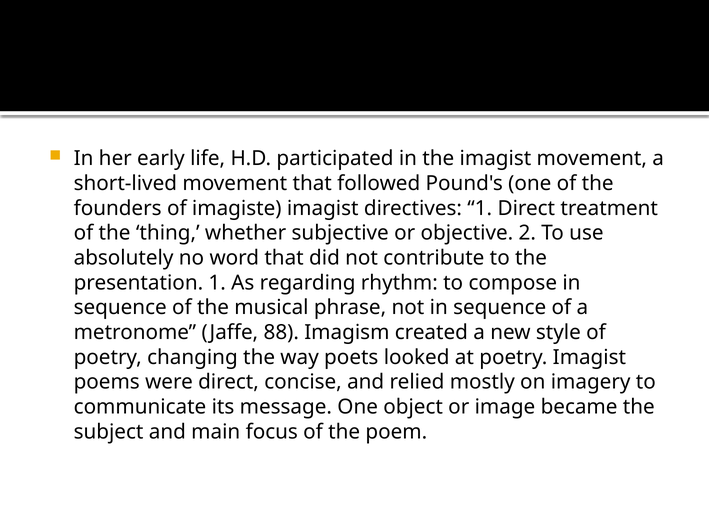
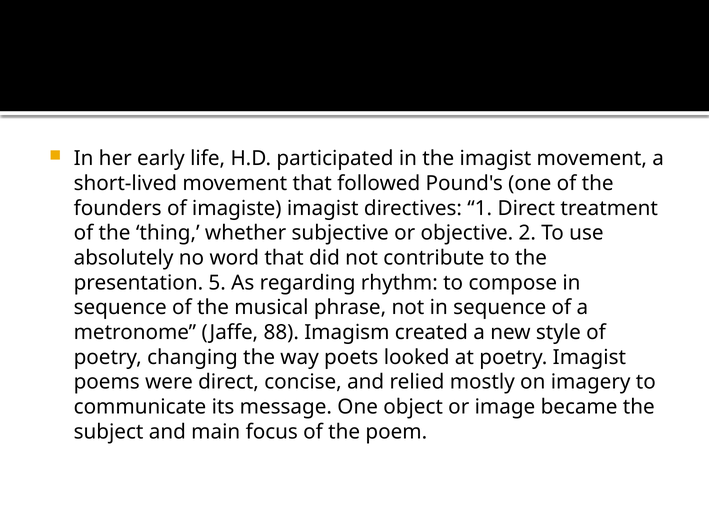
presentation 1: 1 -> 5 (217, 283)
